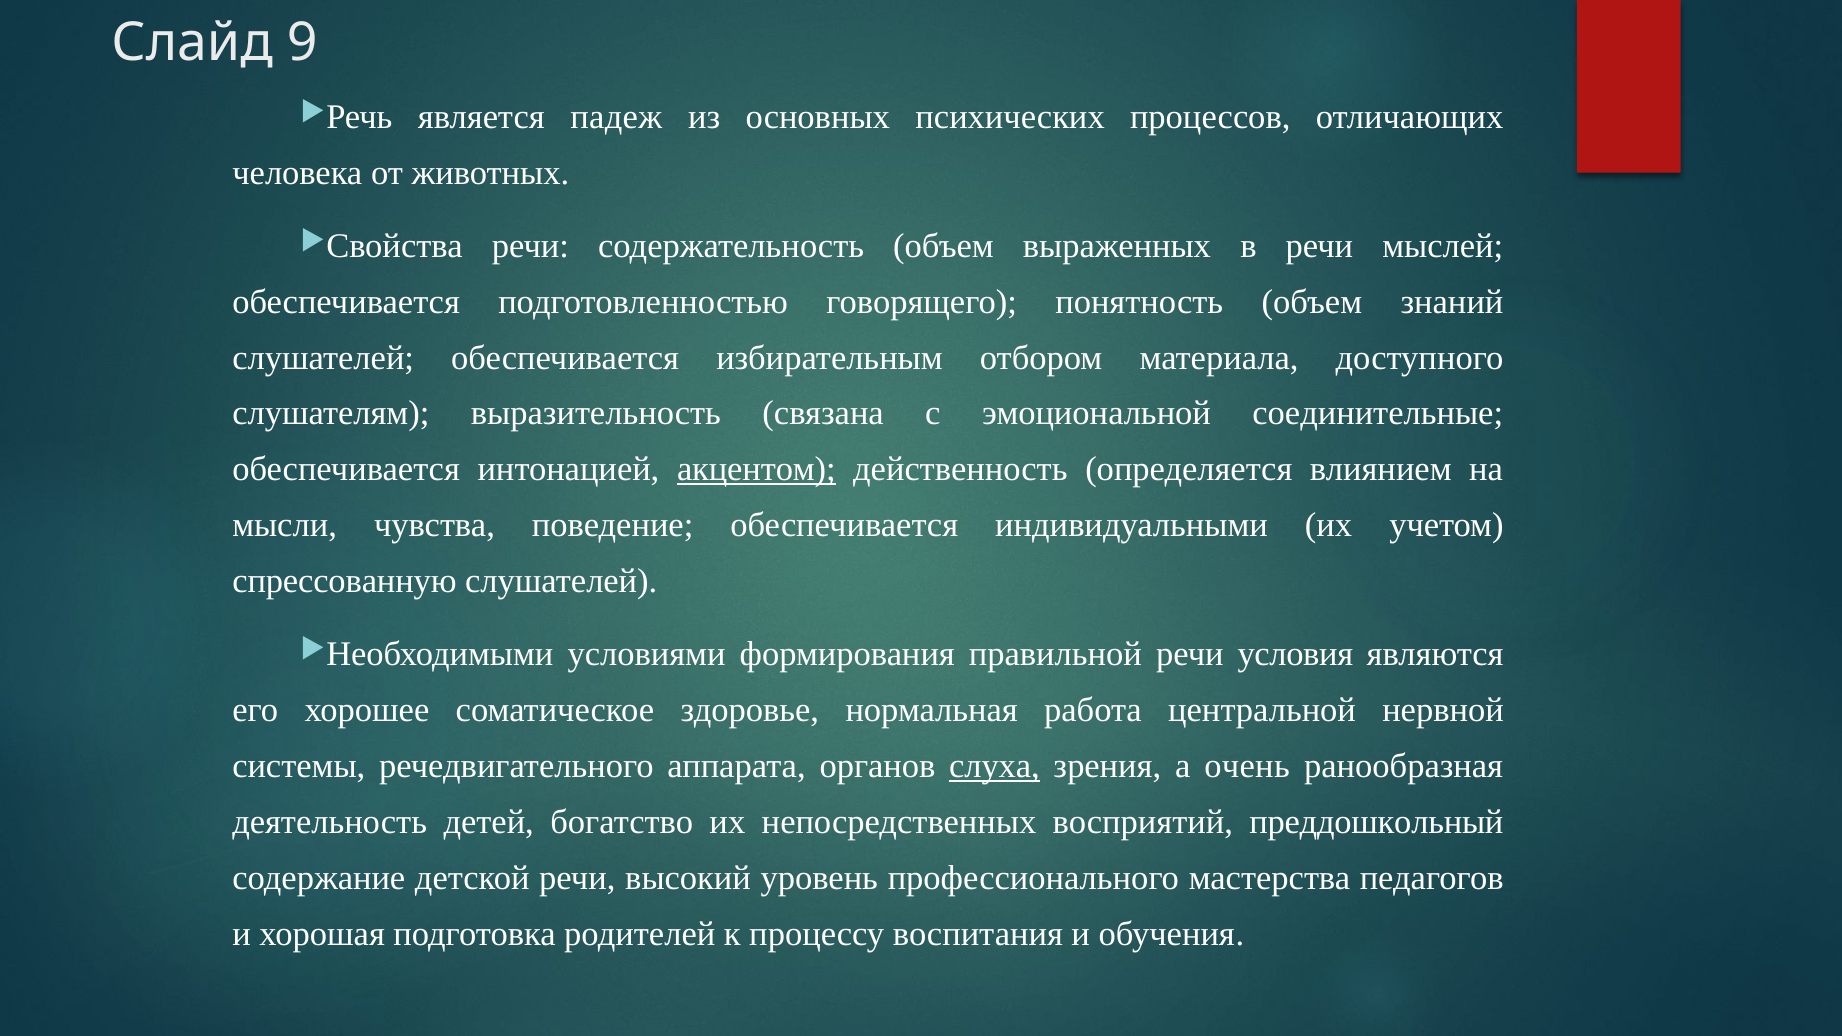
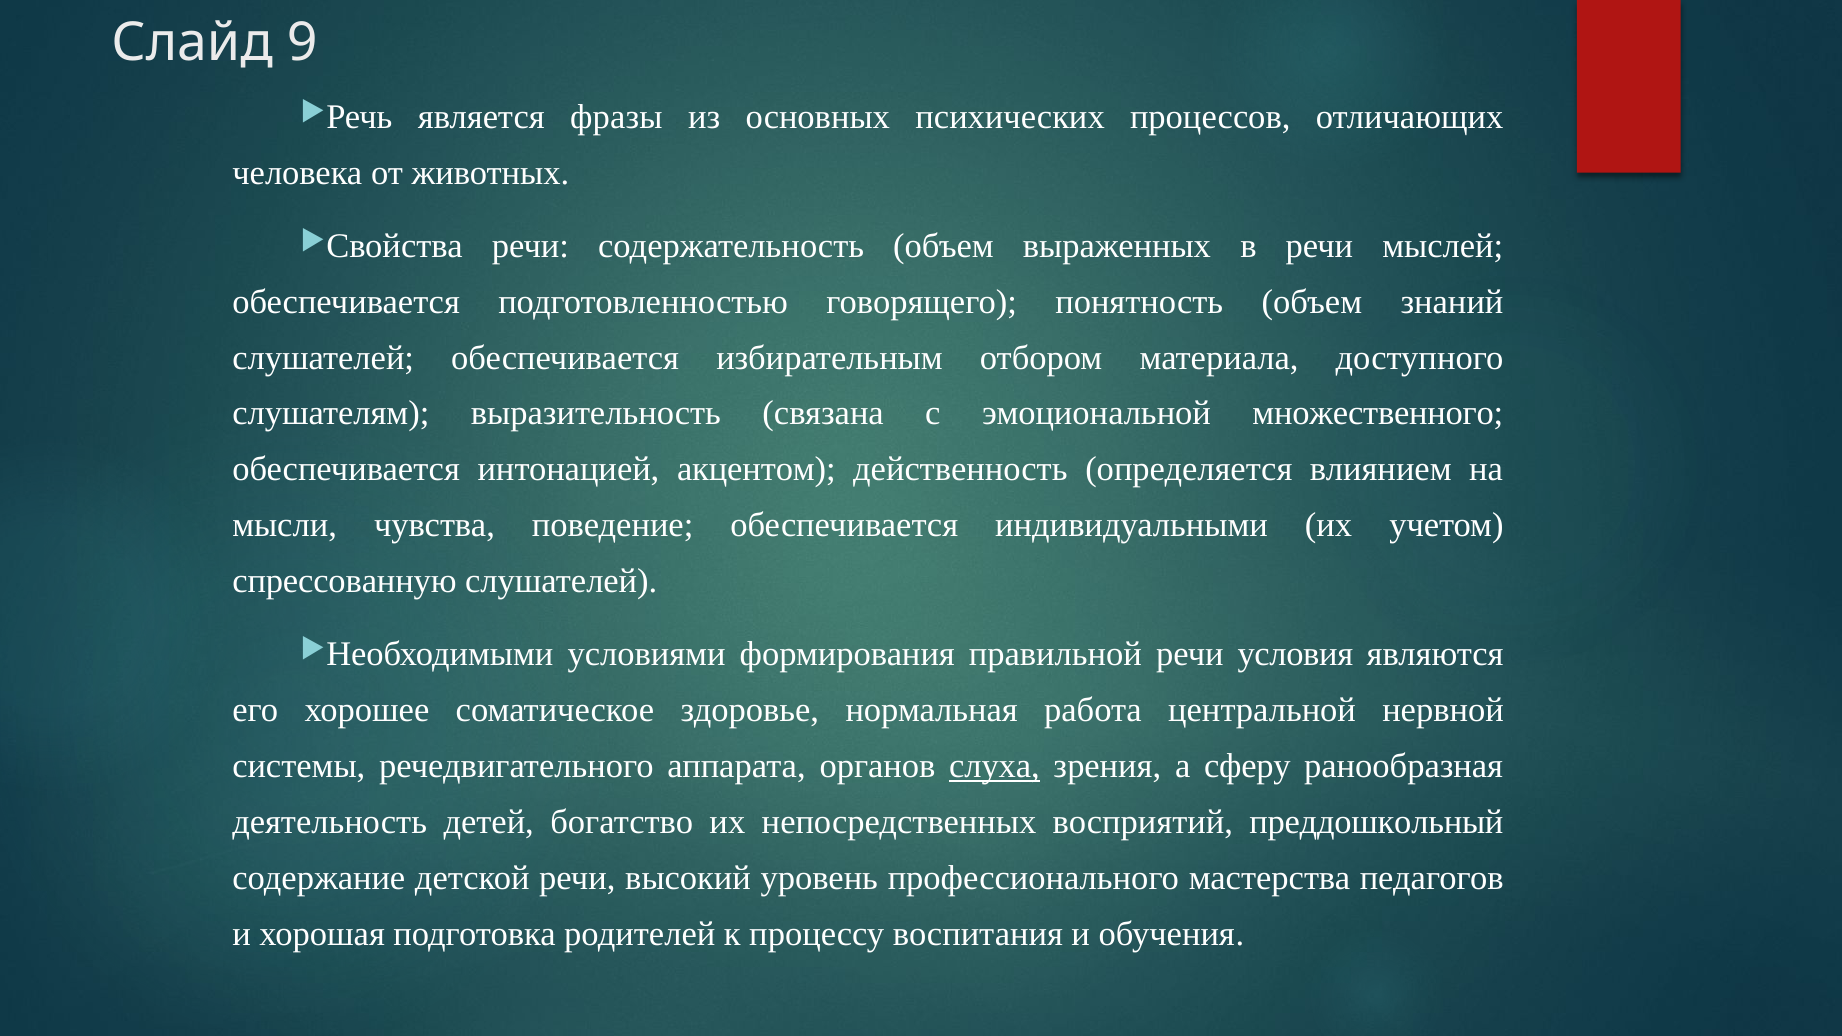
падеж: падеж -> фразы (616, 117)
соединительные: соединительные -> множественного (1378, 414)
акцентом underline: present -> none (756, 470)
очень: очень -> сферу (1247, 766)
